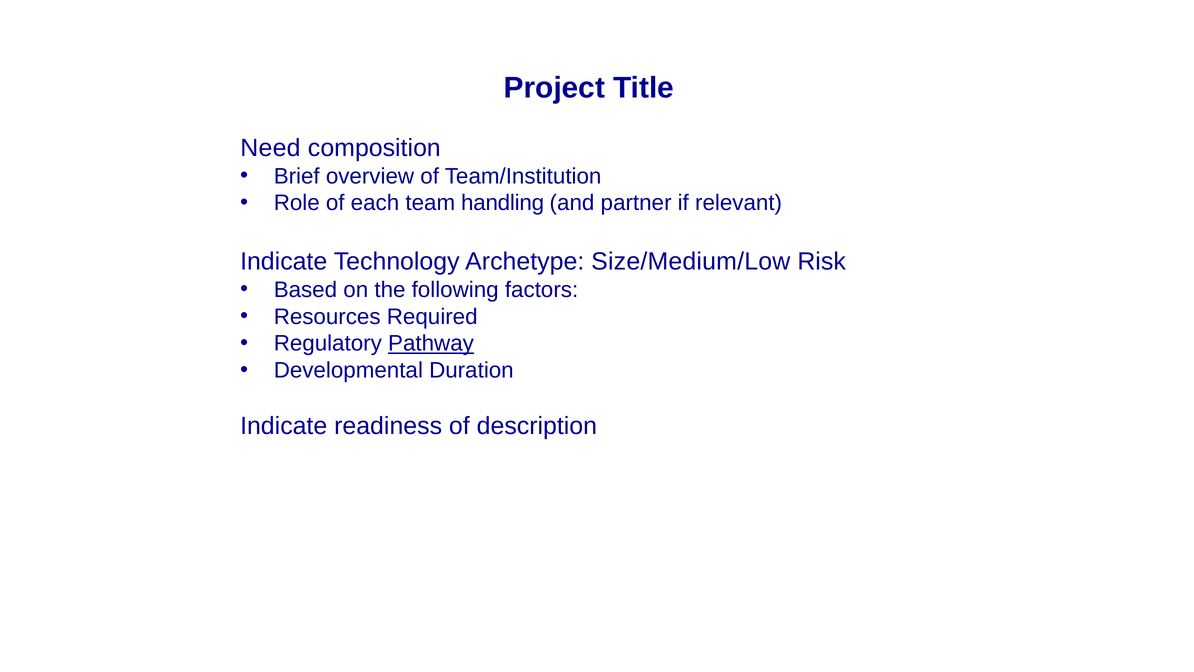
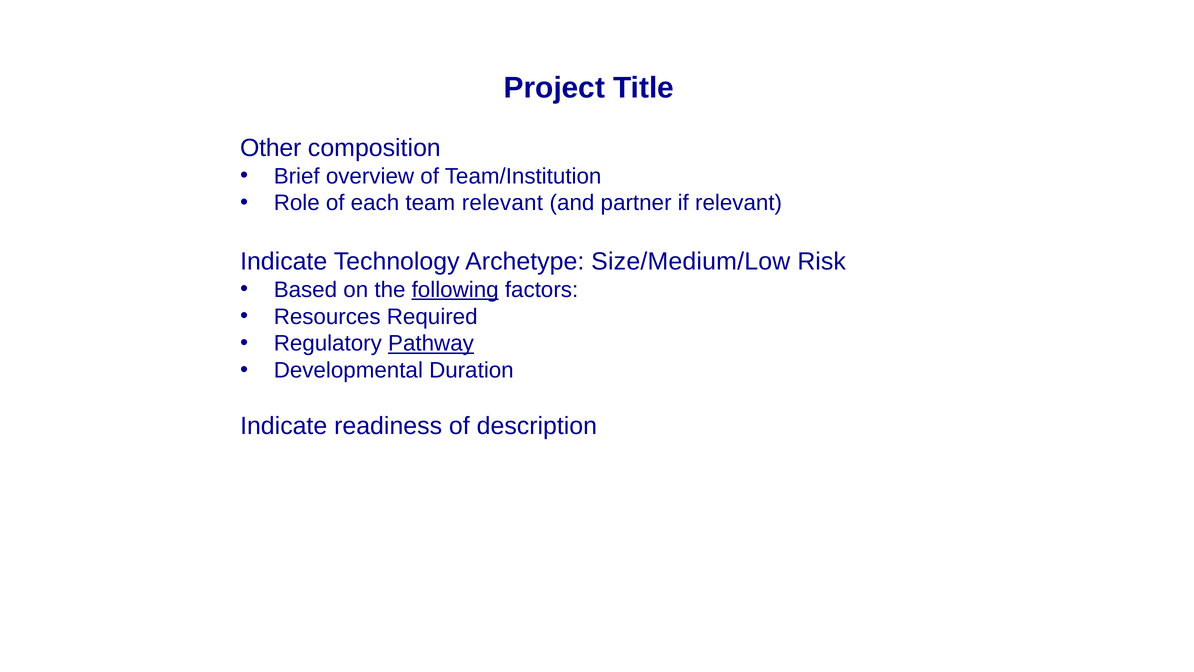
Need: Need -> Other (271, 148)
team handling: handling -> relevant (502, 203)
following underline: none -> present (455, 290)
